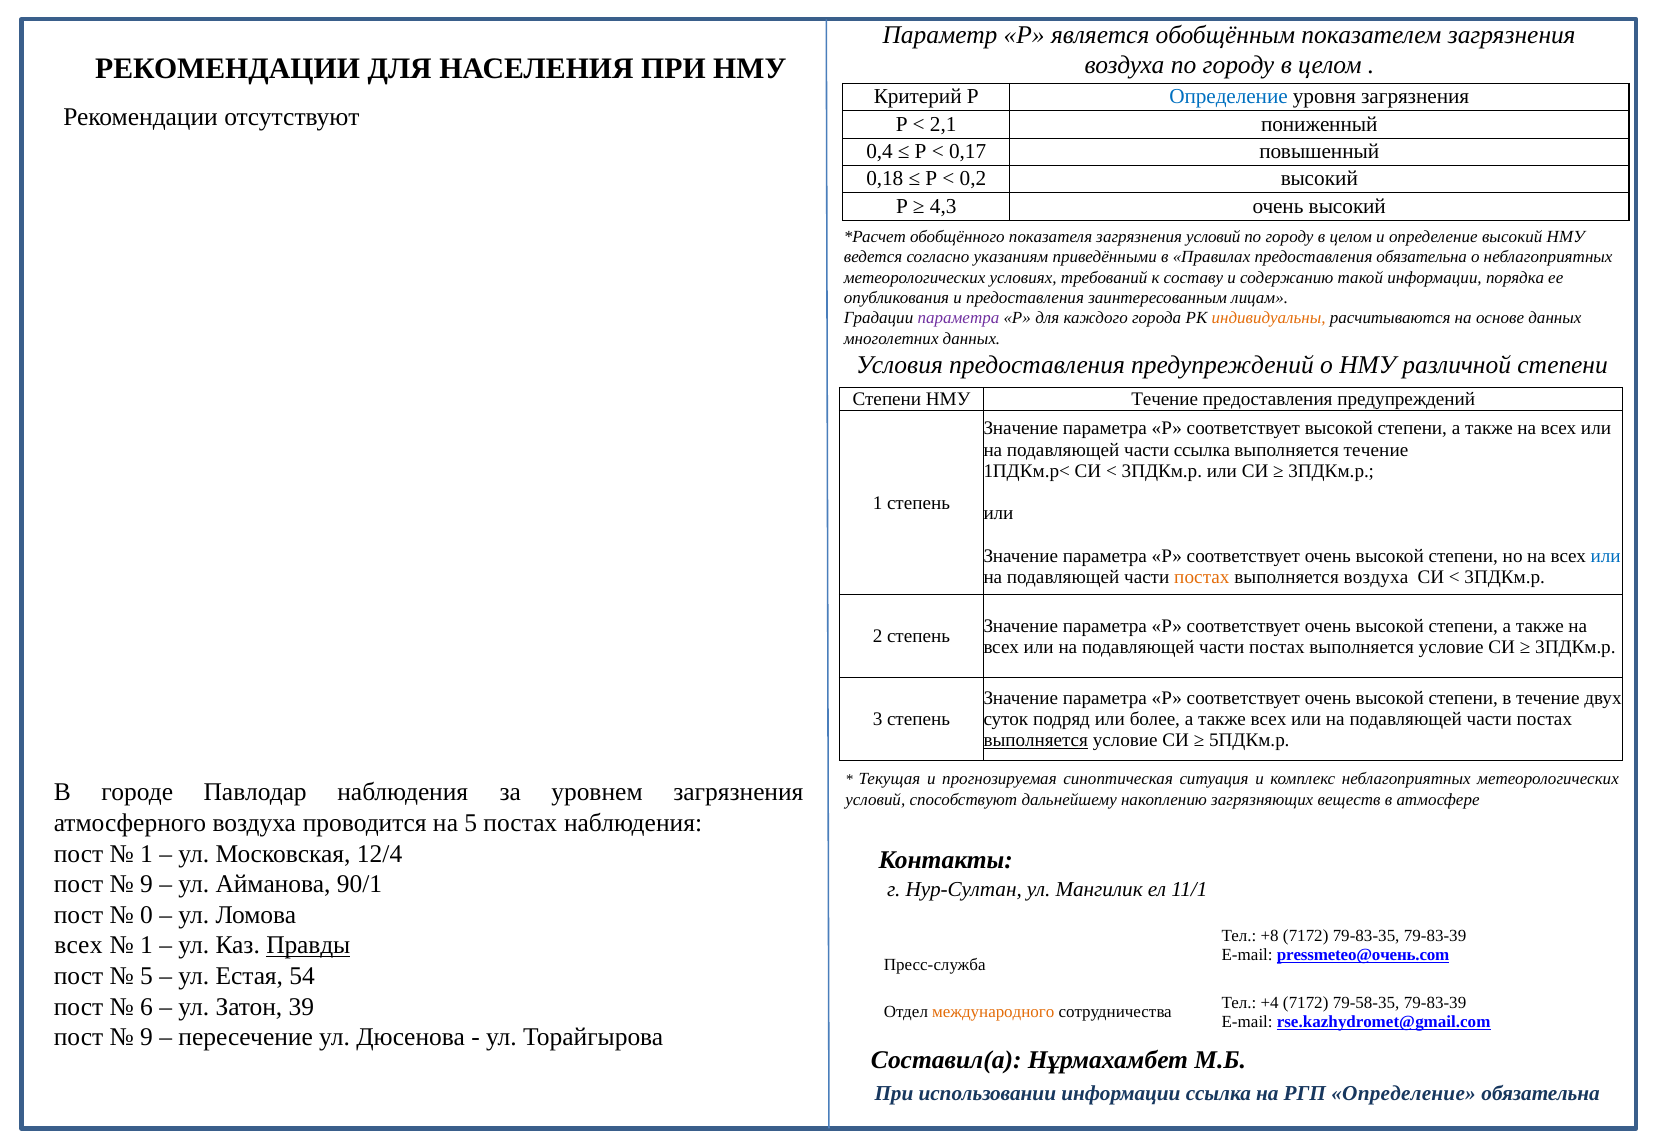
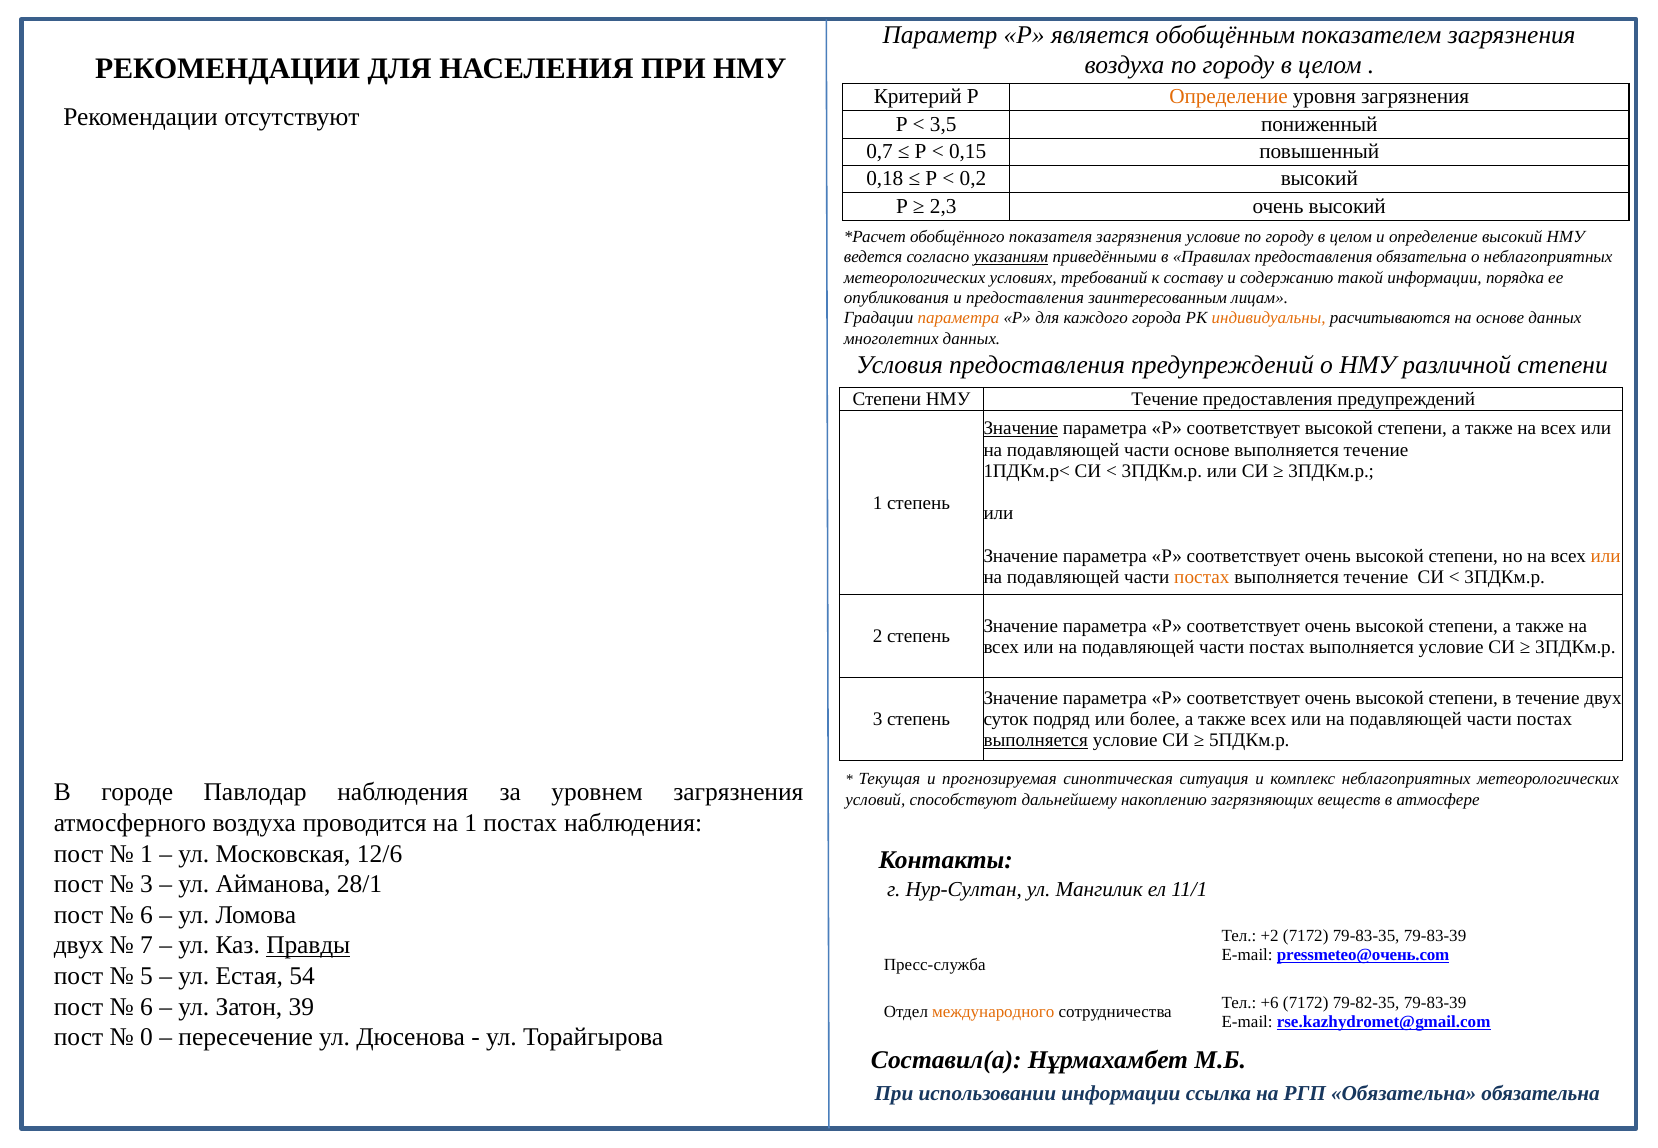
Определение colour: blue -> orange (1229, 97)
2,1: 2,1 -> 3,5 (943, 124)
0,4: 0,4 -> 0,7 (880, 151)
0,17: 0,17 -> 0,15 (968, 151)
4,3: 4,3 -> 2,3 (943, 206)
загрязнения условий: условий -> условие (1213, 237)
указаниям underline: none -> present (1011, 257)
параметра colour: purple -> orange (958, 318)
Значение underline: none -> present (1021, 428)
части ссылка: ссылка -> основе (1202, 450)
или colour: blue -> orange (1606, 556)
воздуха: воздуха -> течение (1376, 577)
на 5: 5 -> 1 (471, 823)
12/4: 12/4 -> 12/6 (380, 854)
9: 9 -> 3 (147, 884)
90/1: 90/1 -> 28/1 (360, 884)
0: 0 -> 6 (147, 915)
+8: +8 -> +2 (1270, 936)
всех: всех -> двух (79, 945)
1: 1 -> 7 (147, 945)
+4: +4 -> +6 (1270, 1002)
79-58-35: 79-58-35 -> 79-82-35 (1366, 1002)
9: 9 -> 0 (147, 1037)
РГП Определение: Определение -> Обязательна (1404, 1093)
